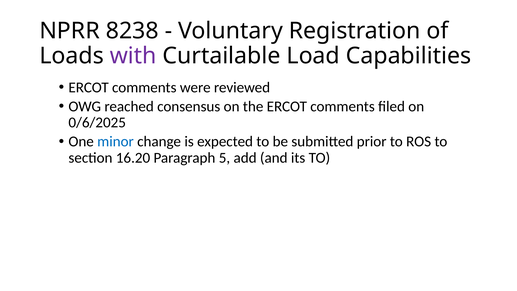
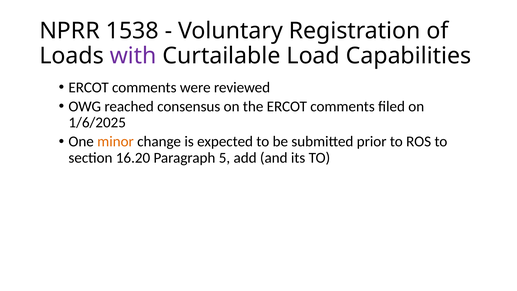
8238: 8238 -> 1538 (132, 31)
0/6/2025: 0/6/2025 -> 1/6/2025 (97, 123)
minor colour: blue -> orange (116, 142)
